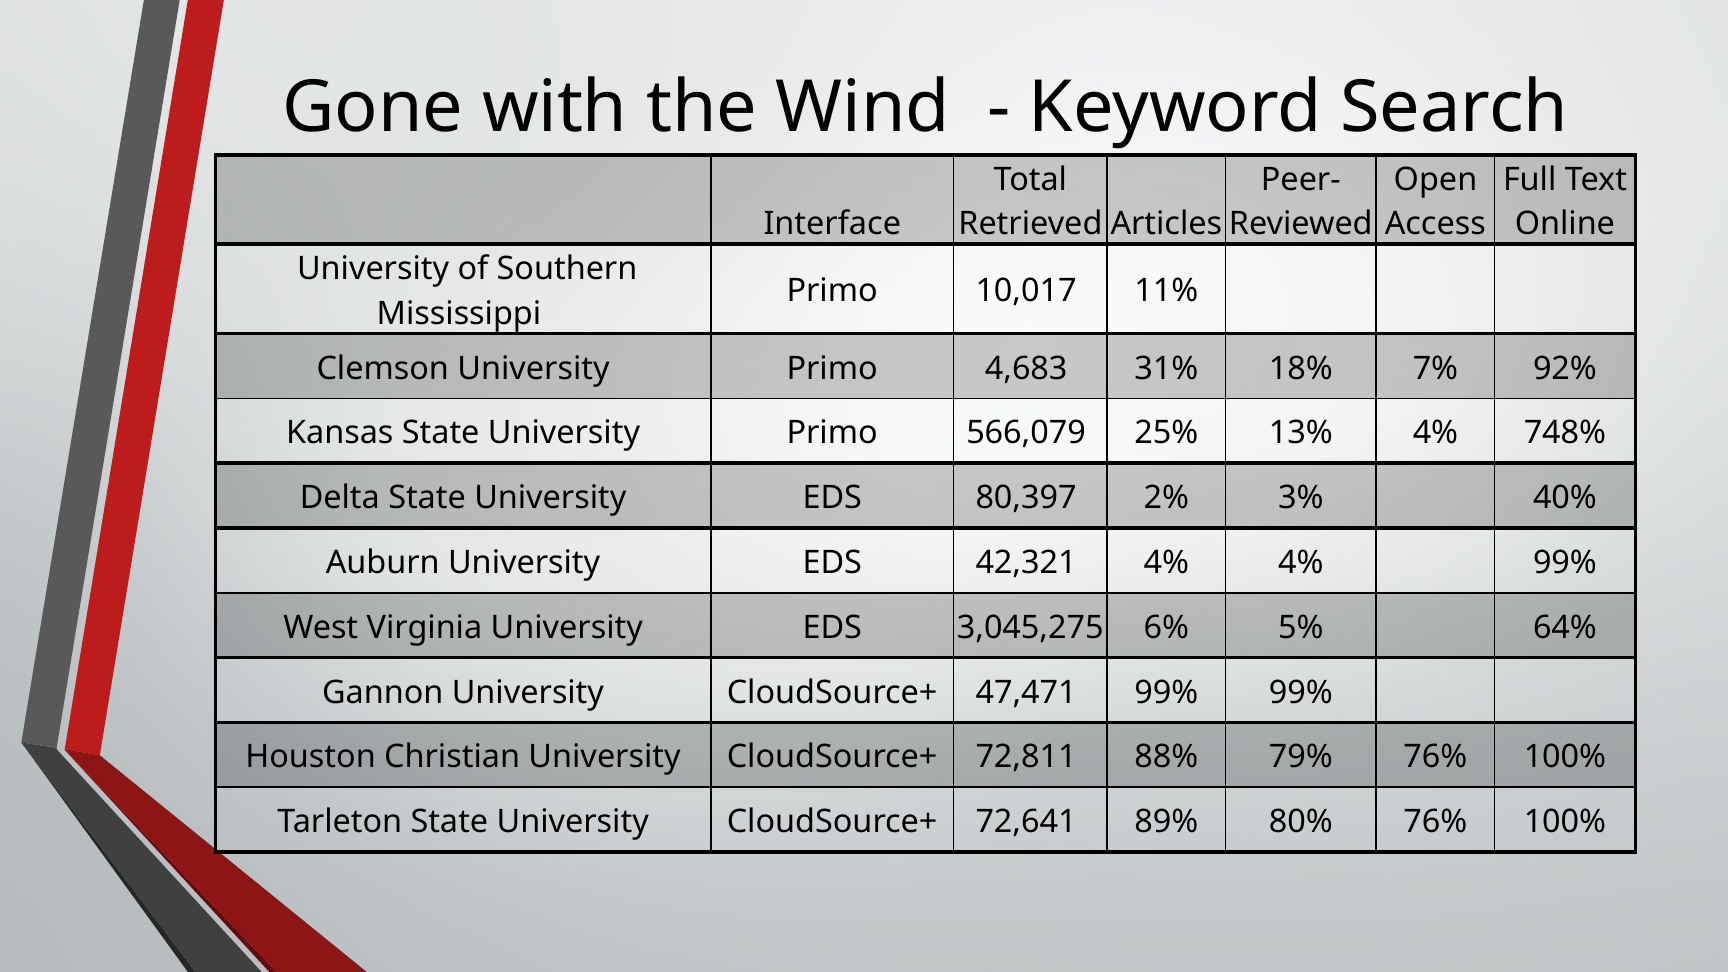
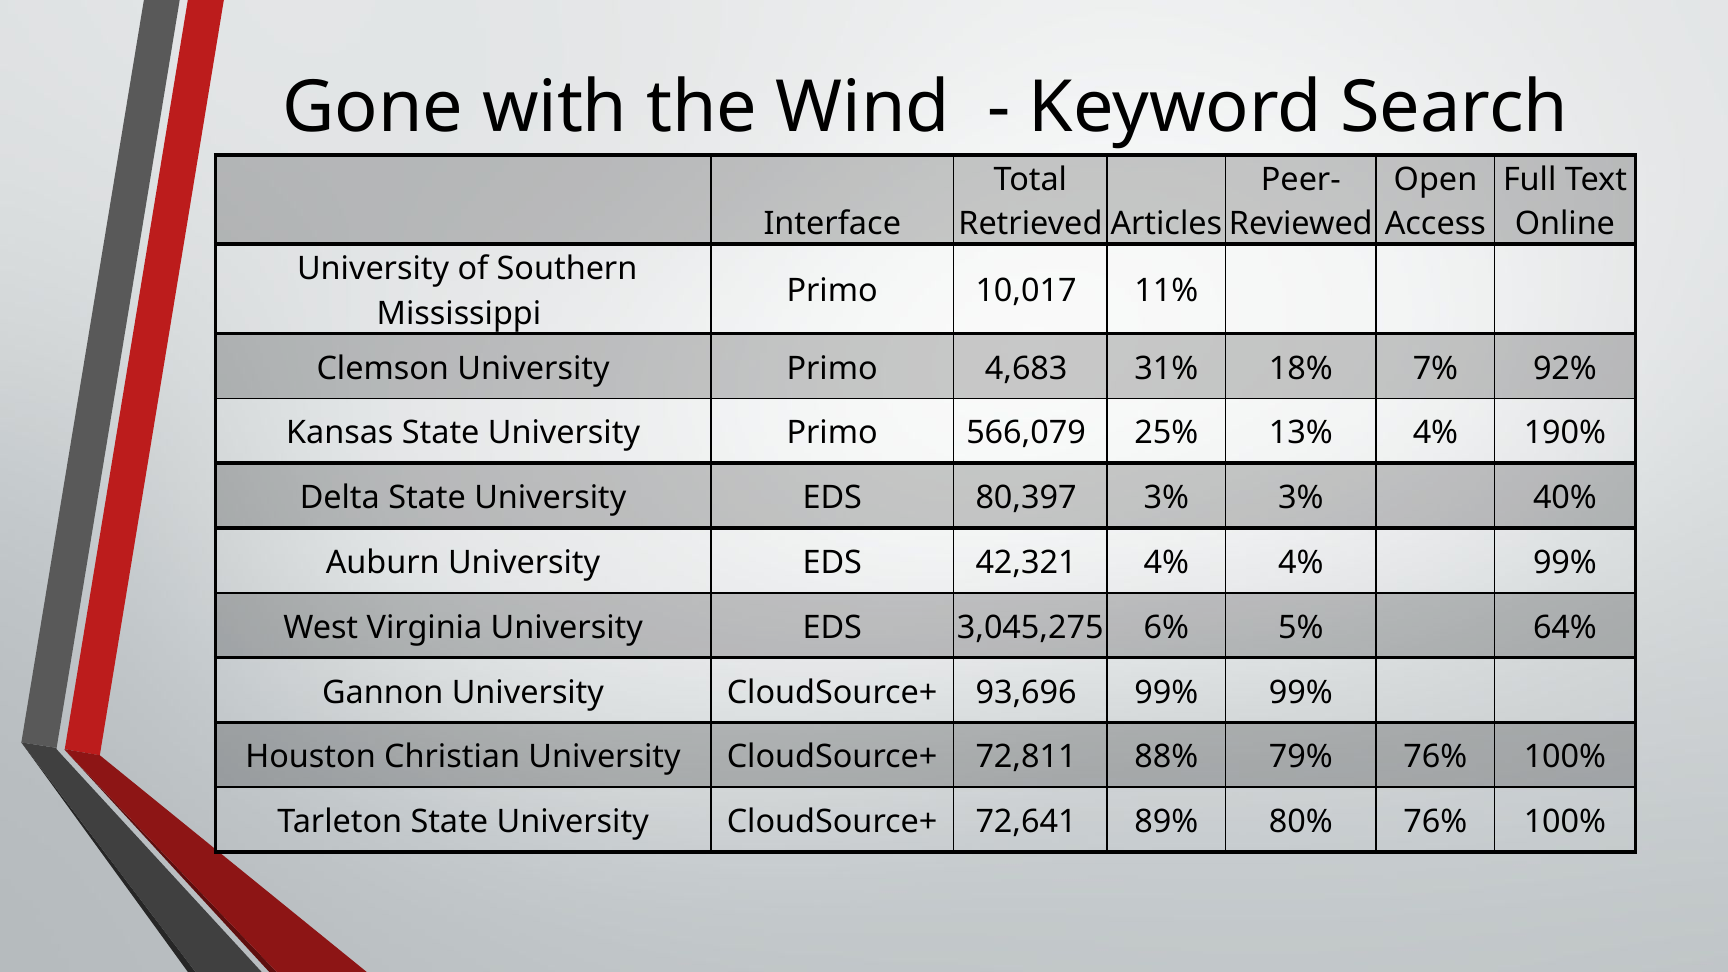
748%: 748% -> 190% (1565, 433)
80,397 2%: 2% -> 3% (1166, 498)
47,471: 47,471 -> 93,696 (1026, 692)
